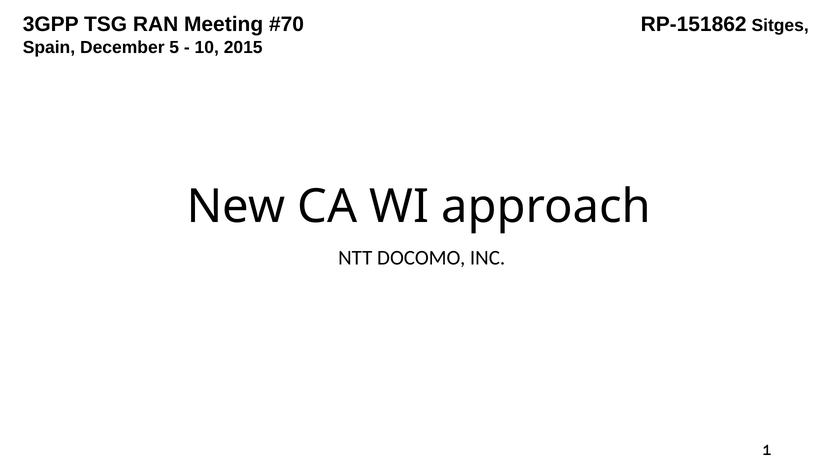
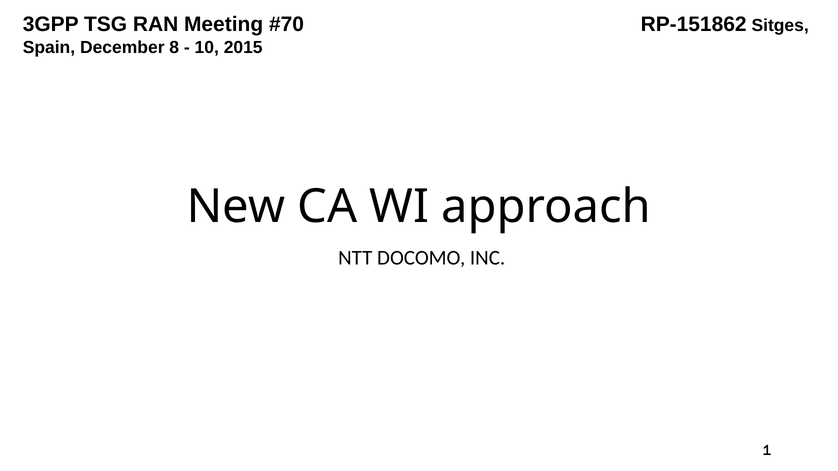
5: 5 -> 8 (174, 47)
